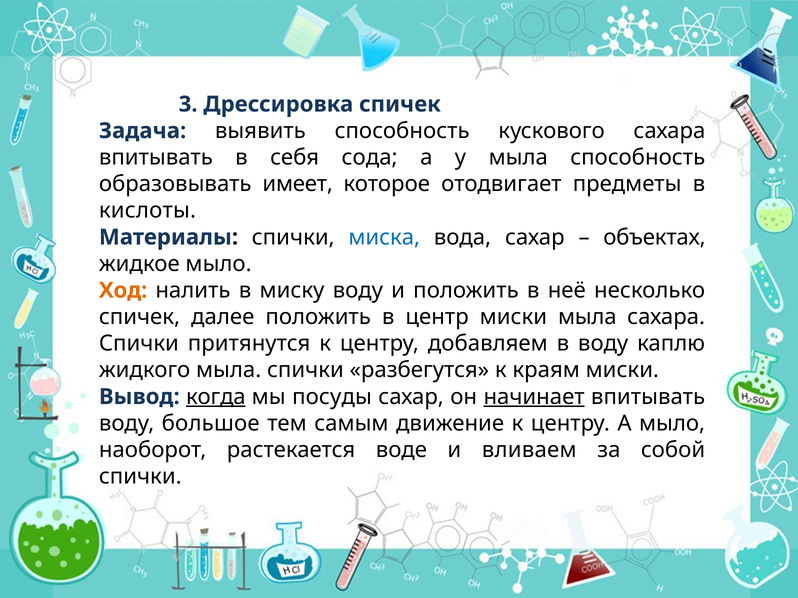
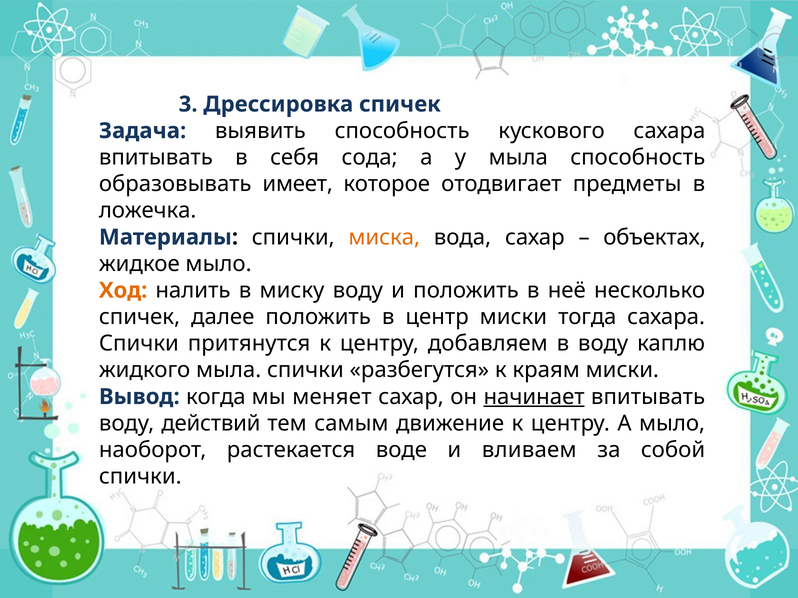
кислоты: кислоты -> ложечка (148, 211)
миска colour: blue -> orange (384, 237)
миски мыла: мыла -> тогда (587, 317)
когда underline: present -> none (216, 397)
посуды: посуды -> меняет (332, 397)
большое: большое -> действий (211, 424)
